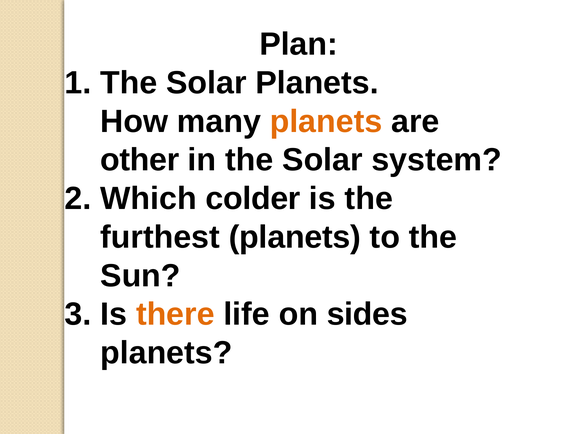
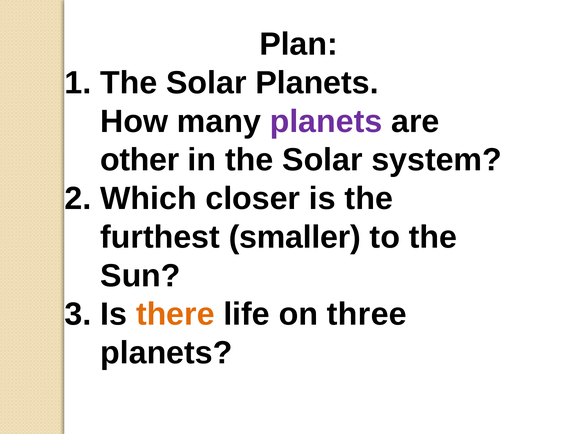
planets colour: orange -> purple (326, 122)
colder: colder -> closer (253, 199)
furthest planets: planets -> smaller (295, 237)
sides: sides -> three (367, 314)
